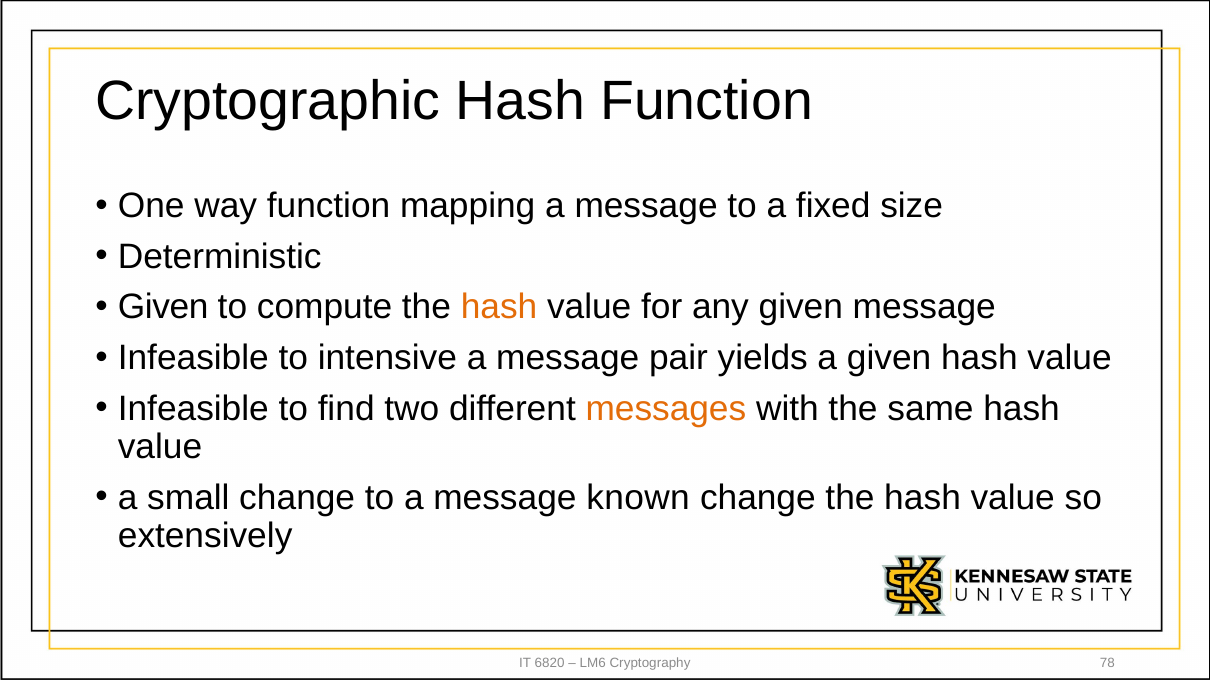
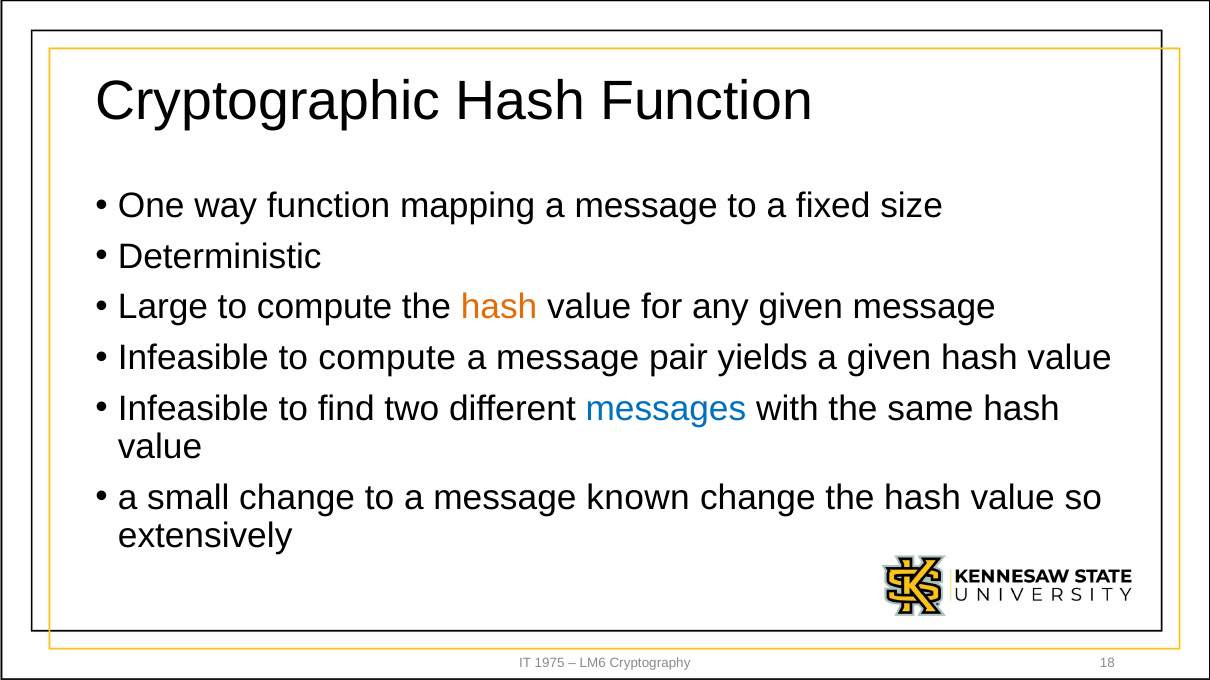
Given: Given -> Large (163, 308)
Infeasible to intensive: intensive -> compute (387, 358)
messages colour: orange -> blue (666, 409)
6820: 6820 -> 1975 (550, 664)
78: 78 -> 18 (1107, 664)
